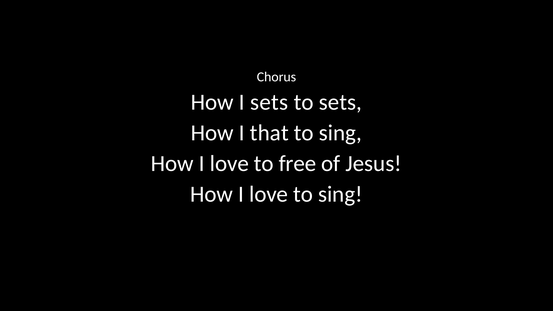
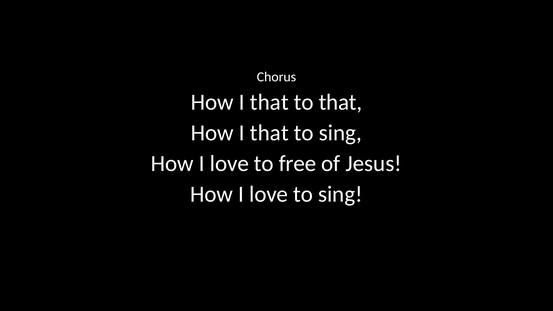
sets: sets -> that (269, 102)
to sets: sets -> that (340, 102)
